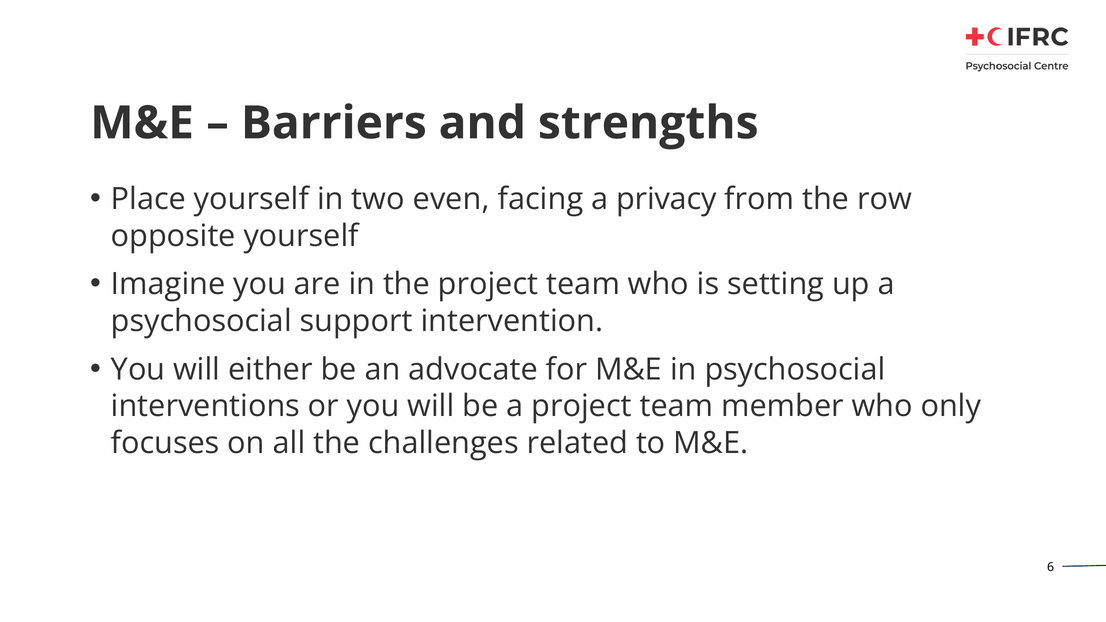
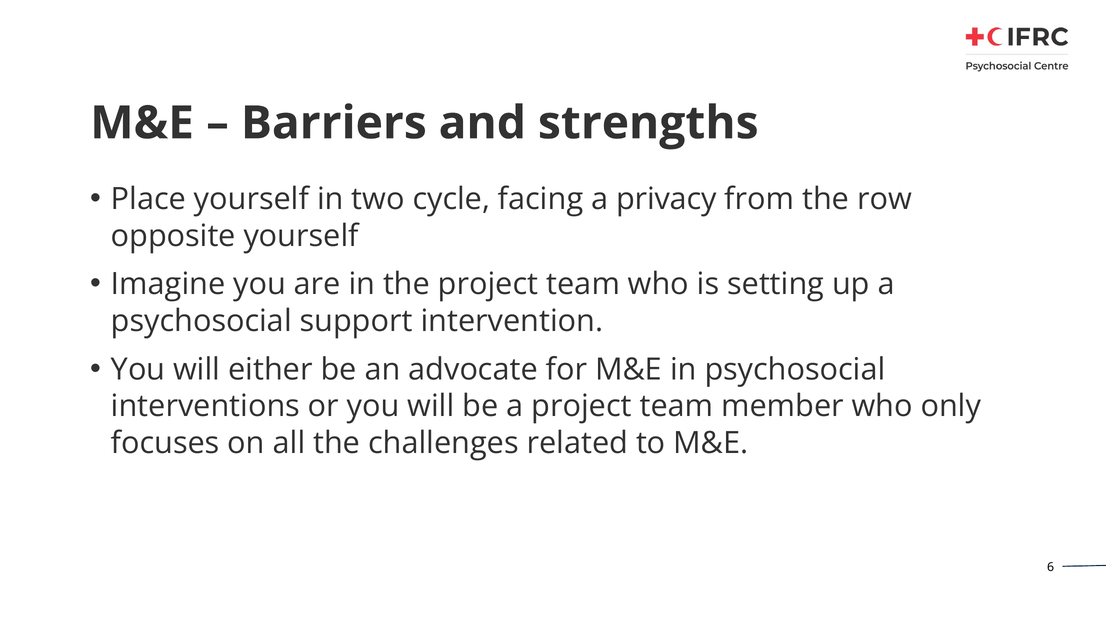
even: even -> cycle (451, 199)
